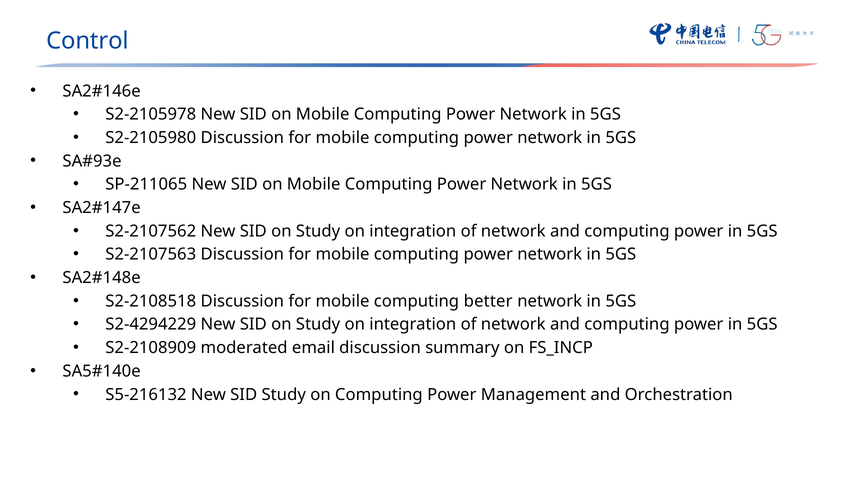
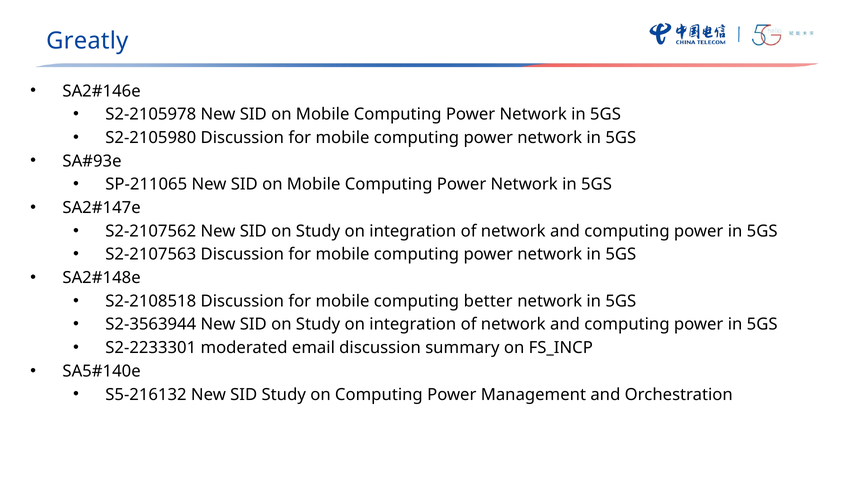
Control: Control -> Greatly (87, 41)
S2-4294229: S2-4294229 -> S2-3563944 (151, 325)
S2-2108909: S2-2108909 -> S2-2233301 (151, 348)
